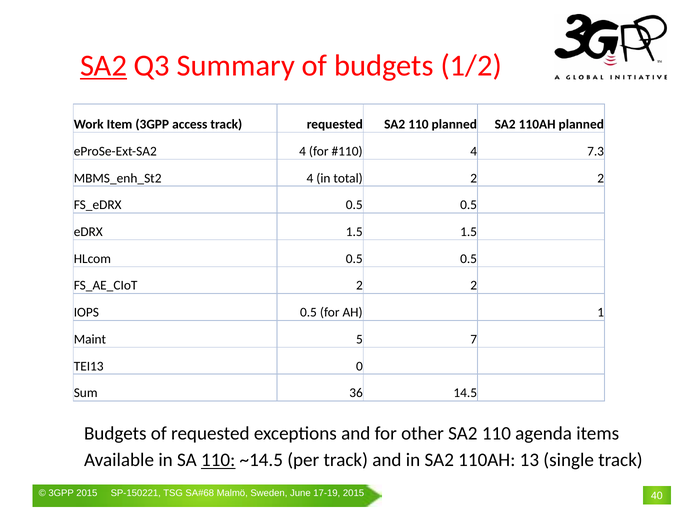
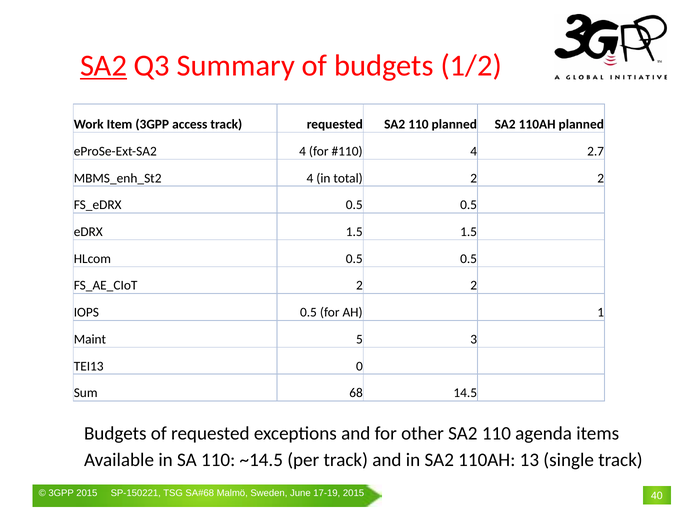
7.3: 7.3 -> 2.7 (596, 151)
7: 7 -> 3 (474, 339)
36: 36 -> 68 (356, 393)
110 underline: present -> none (218, 460)
